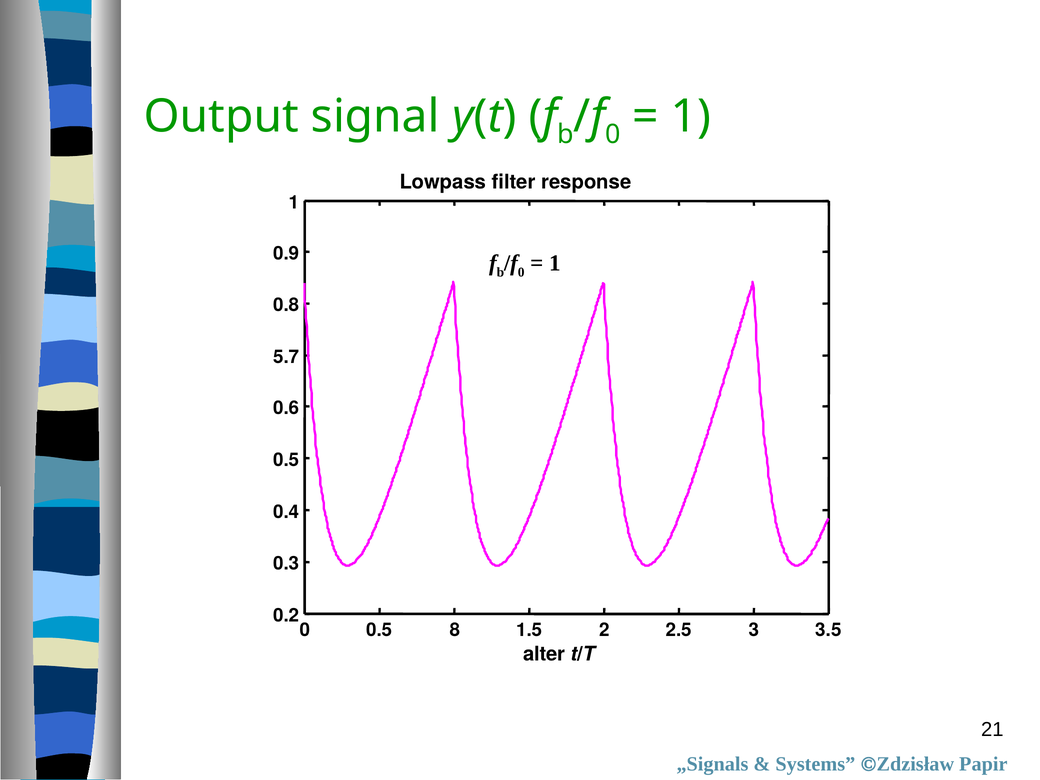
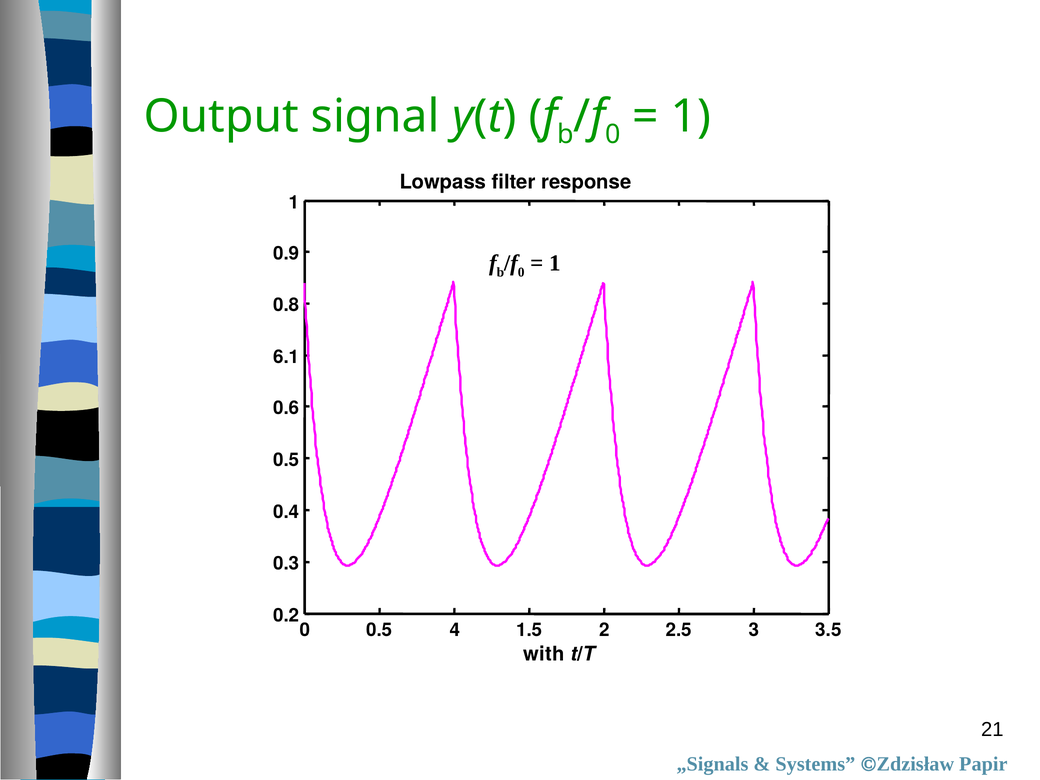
5.7: 5.7 -> 6.1 (286, 357)
8: 8 -> 4 (455, 630)
alter: alter -> with (544, 654)
